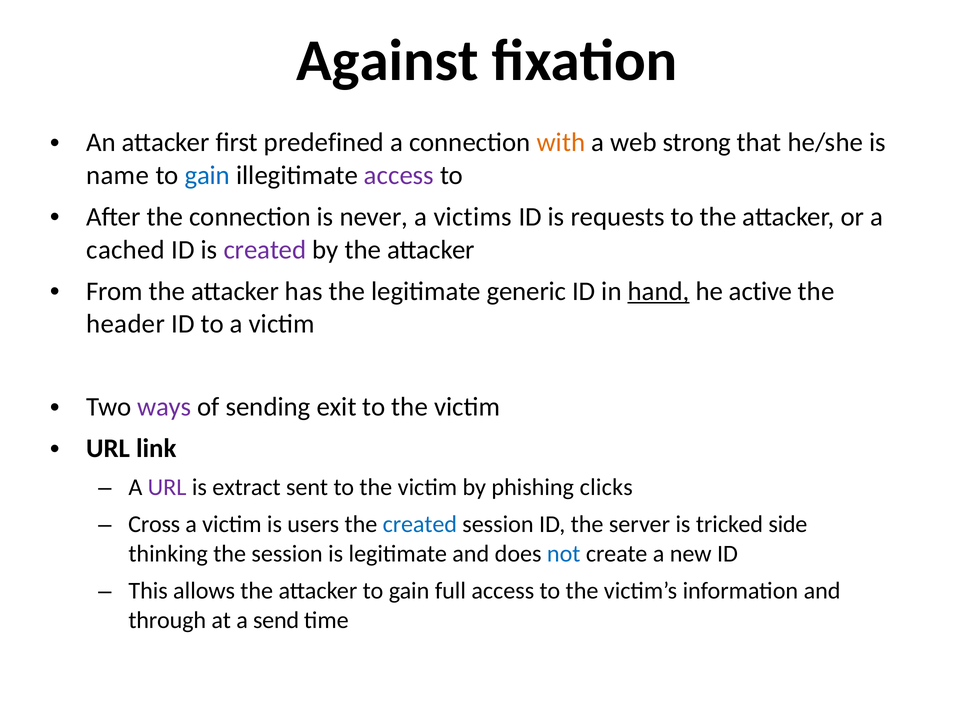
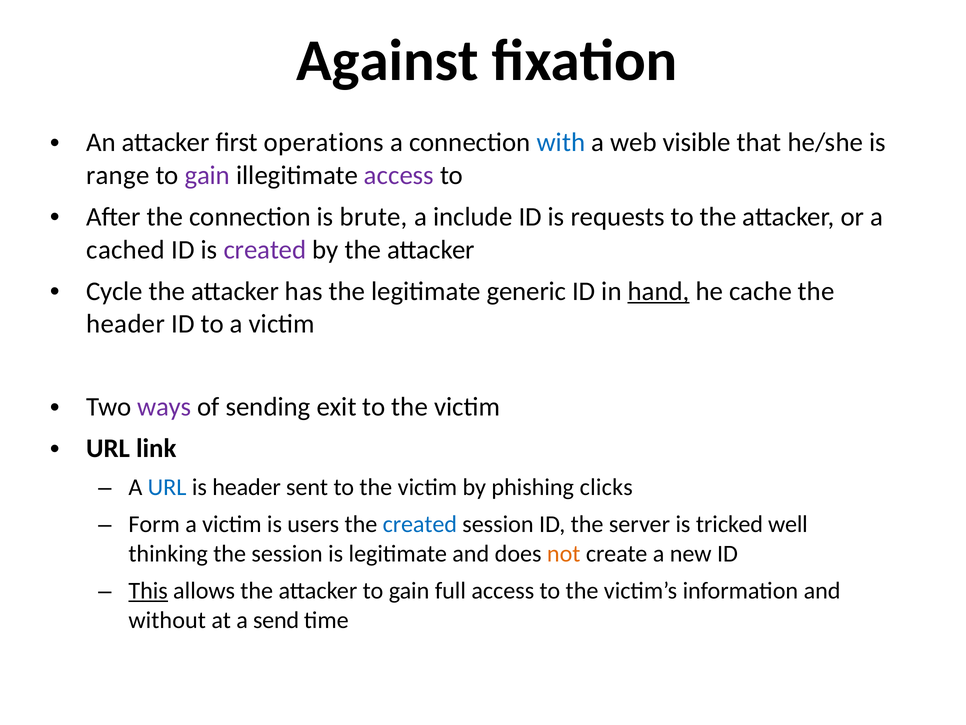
predefined: predefined -> operations (324, 142)
with colour: orange -> blue (561, 142)
strong: strong -> visible (697, 142)
name: name -> range (118, 175)
gain colour: blue -> purple (207, 175)
never: never -> brute (374, 217)
victims: victims -> include (473, 217)
From: From -> Cycle (114, 291)
active: active -> cache (761, 291)
URL colour: purple -> blue (167, 487)
is extract: extract -> header (247, 487)
Cross: Cross -> Form (154, 524)
side: side -> well (788, 524)
not colour: blue -> orange (564, 553)
This underline: none -> present (148, 590)
through: through -> without (167, 620)
